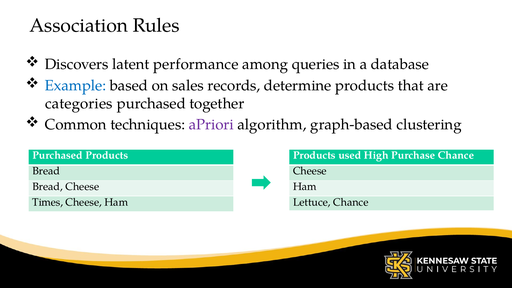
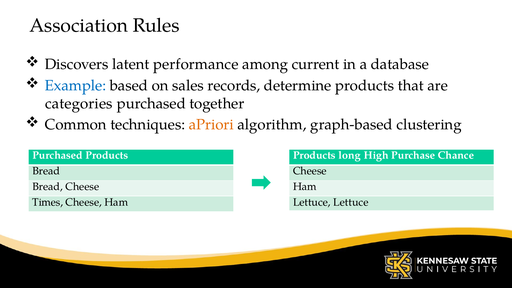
queries: queries -> current (316, 64)
aPriori colour: purple -> orange (211, 125)
used: used -> long (350, 155)
Lettuce Chance: Chance -> Lettuce (351, 202)
